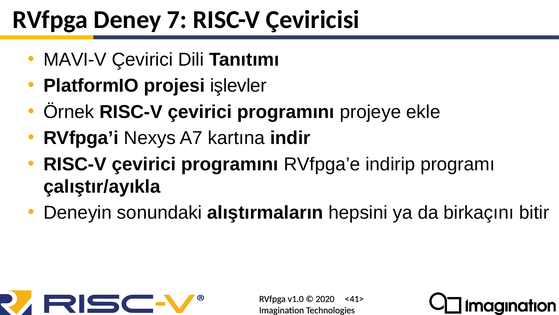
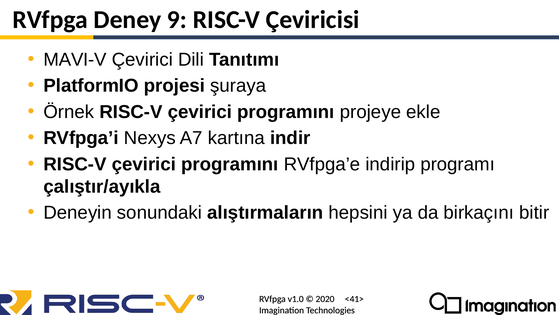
7: 7 -> 9 (177, 20)
işlevler: işlevler -> şuraya (238, 86)
